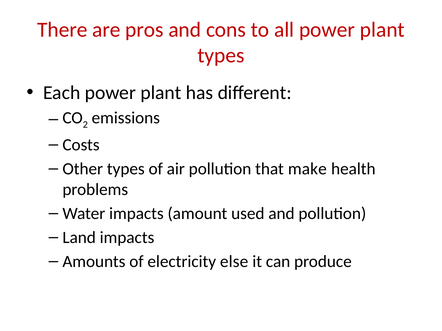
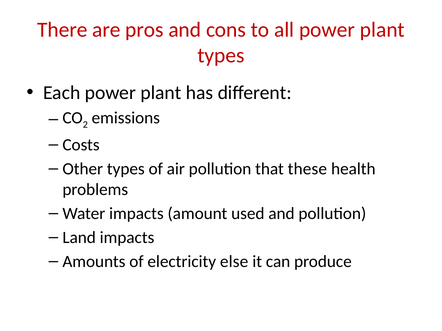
make: make -> these (307, 169)
